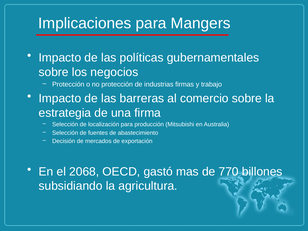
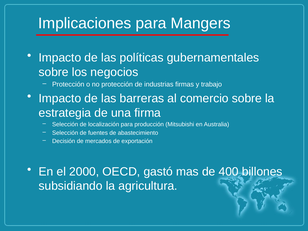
2068: 2068 -> 2000 (84, 172)
770: 770 -> 400 (229, 172)
